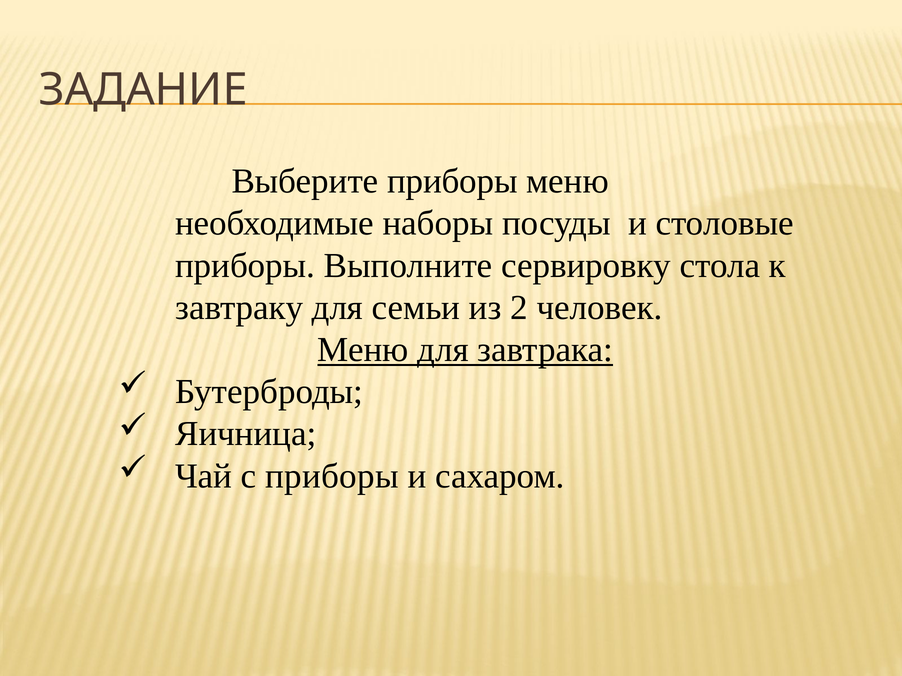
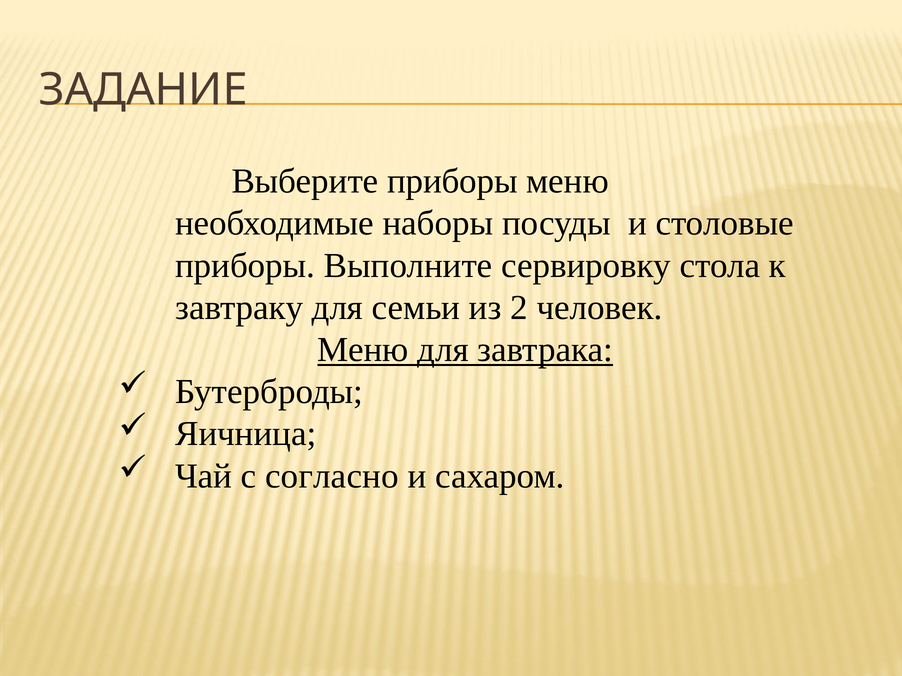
с приборы: приборы -> согласно (332, 476)
